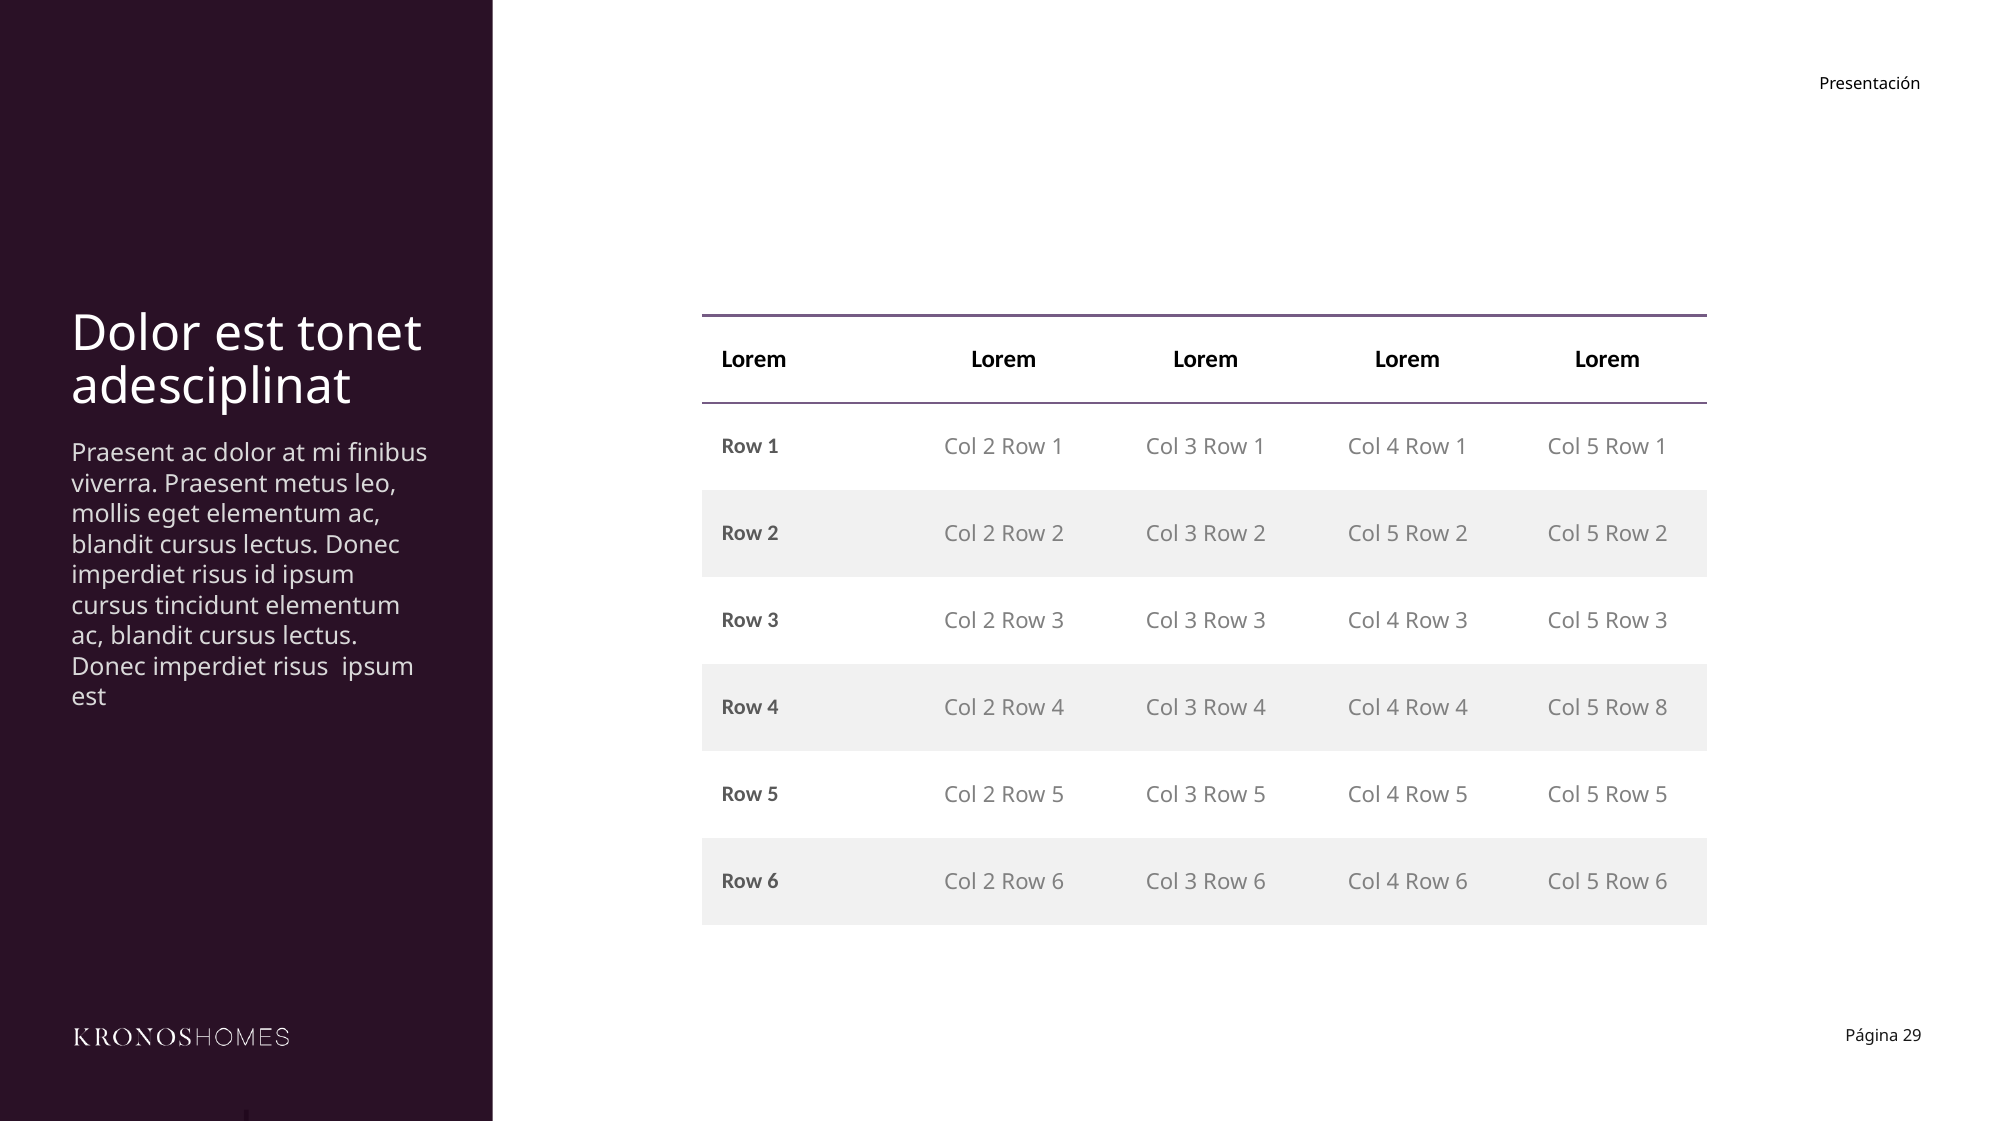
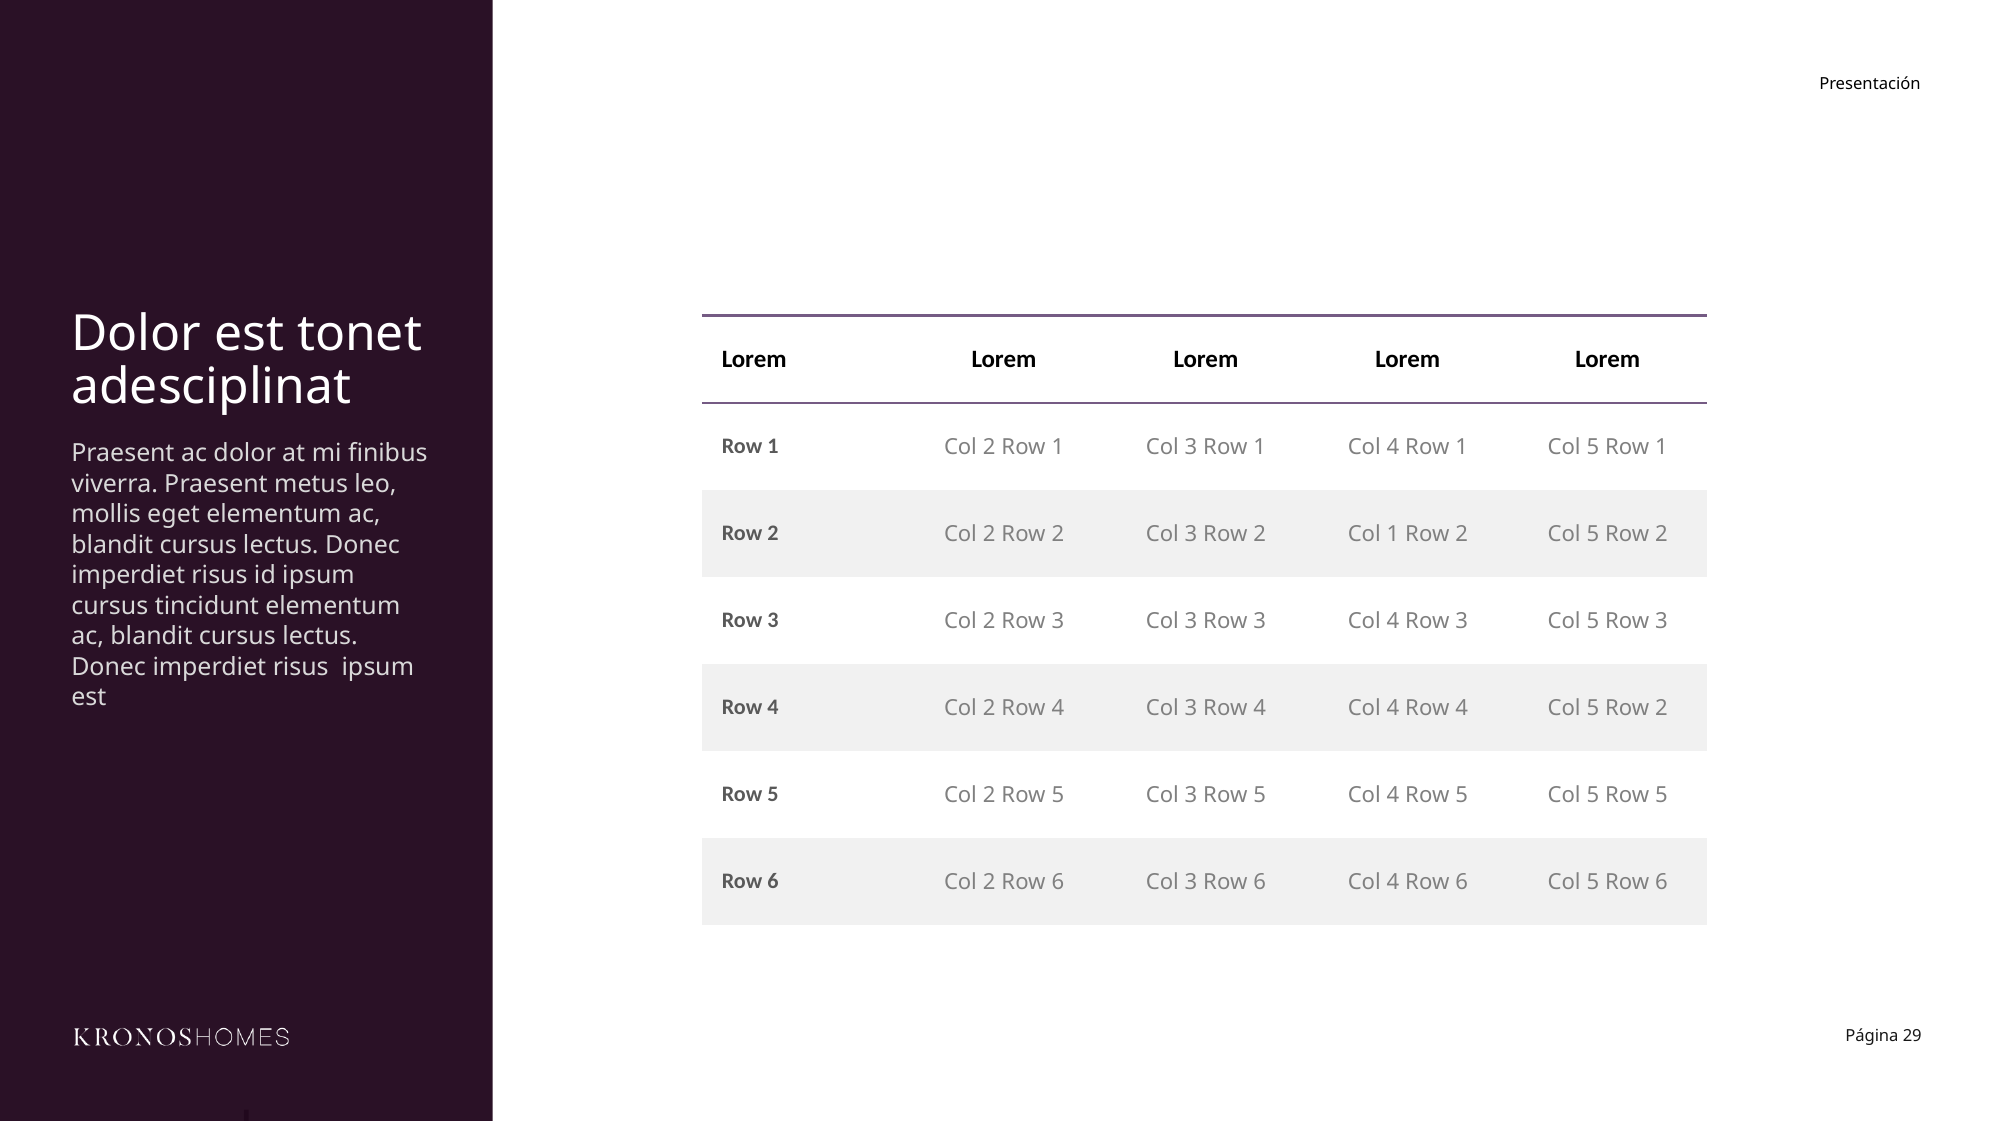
5: 5 -> 1 (1393, 535)
8: 8 -> 2 (1662, 709)
